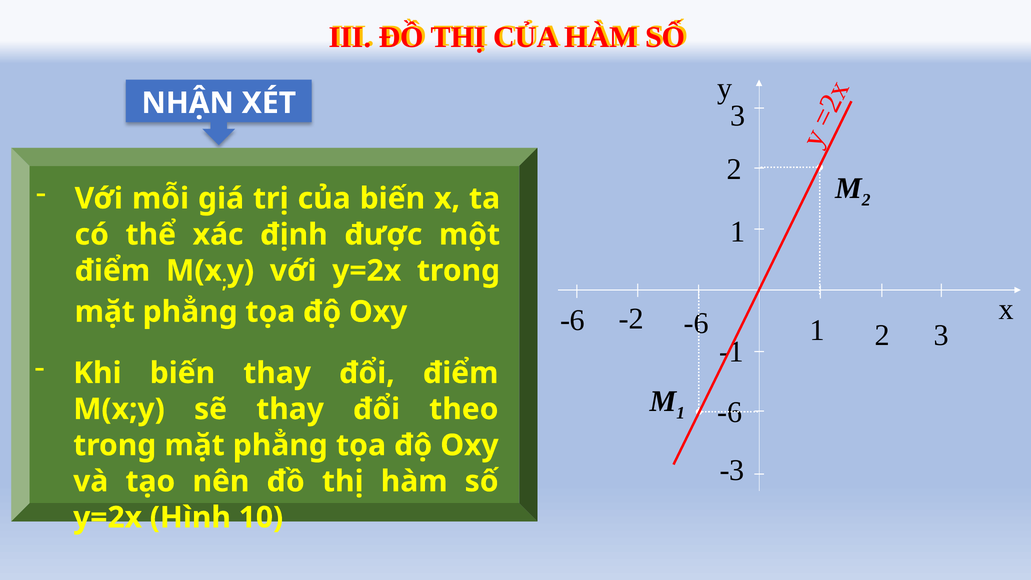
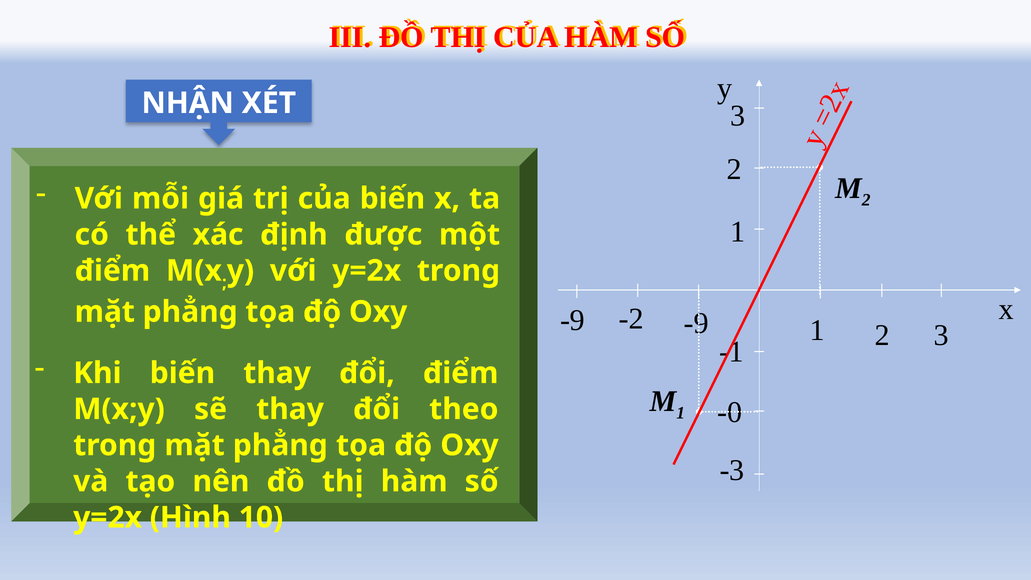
-6: -6 -> -9 (573, 320)
-2 -6: -6 -> -9 (696, 323)
-6: -6 -> -0 (730, 412)
